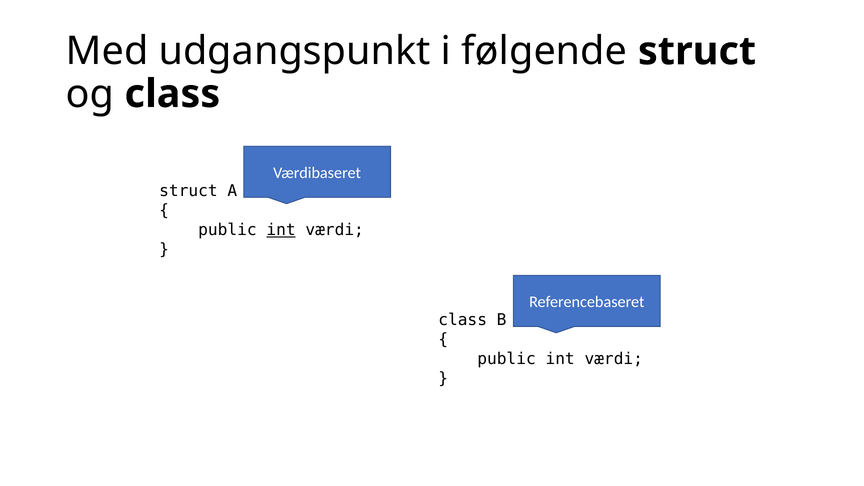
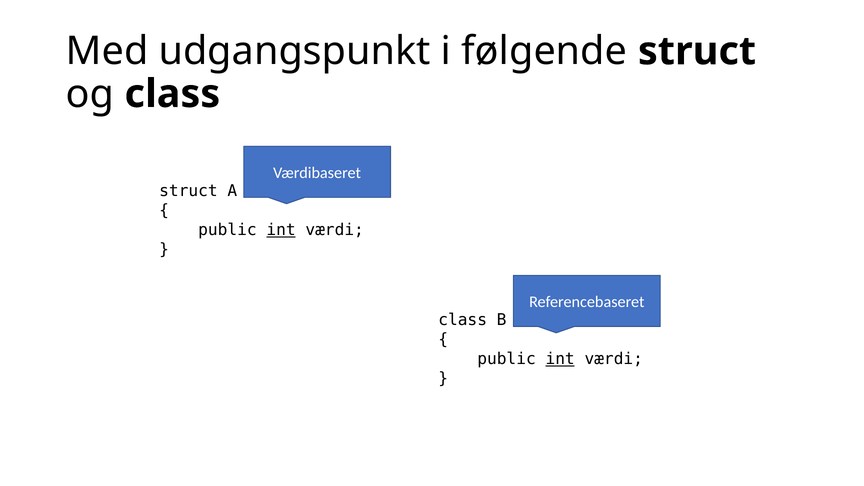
int underline: none -> present (560, 359)
